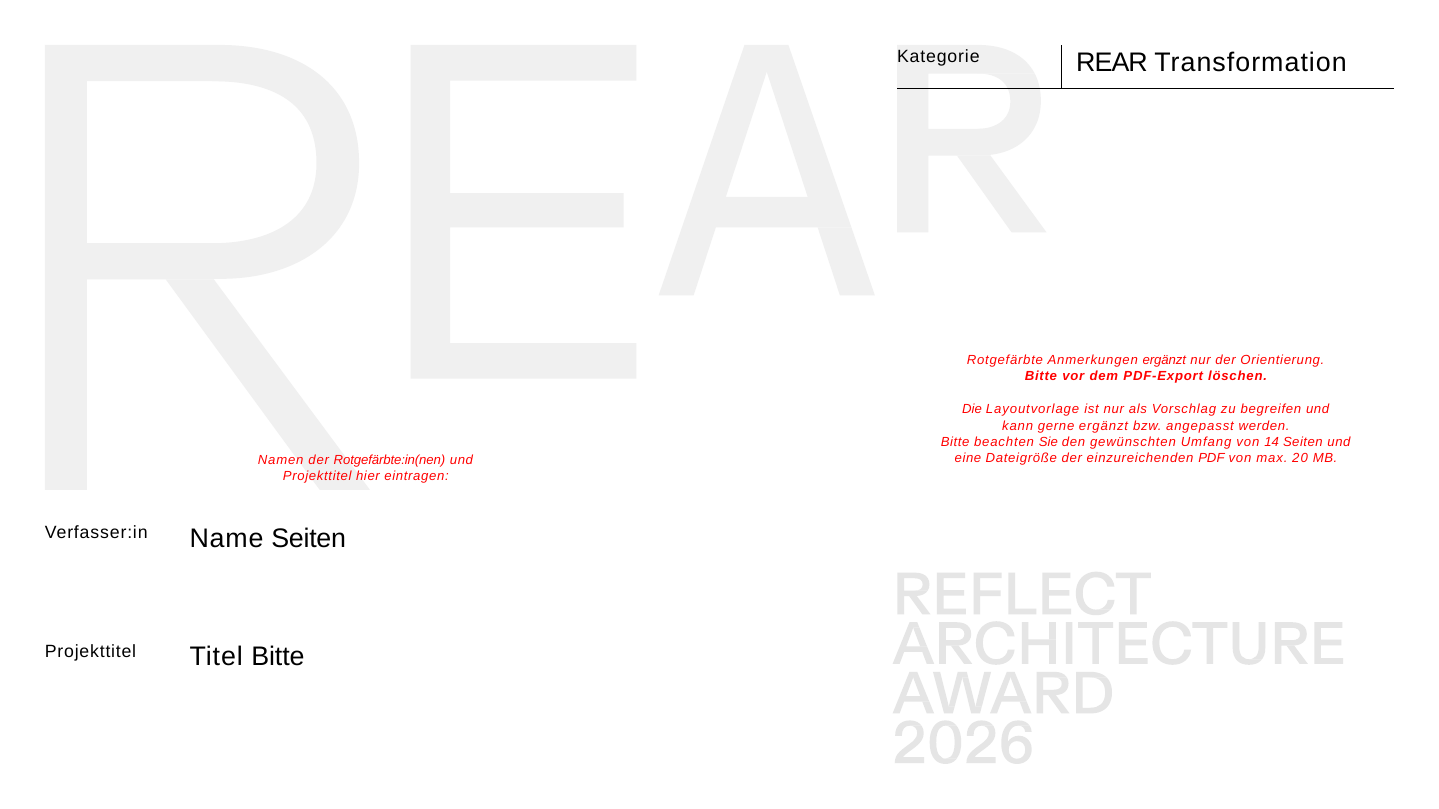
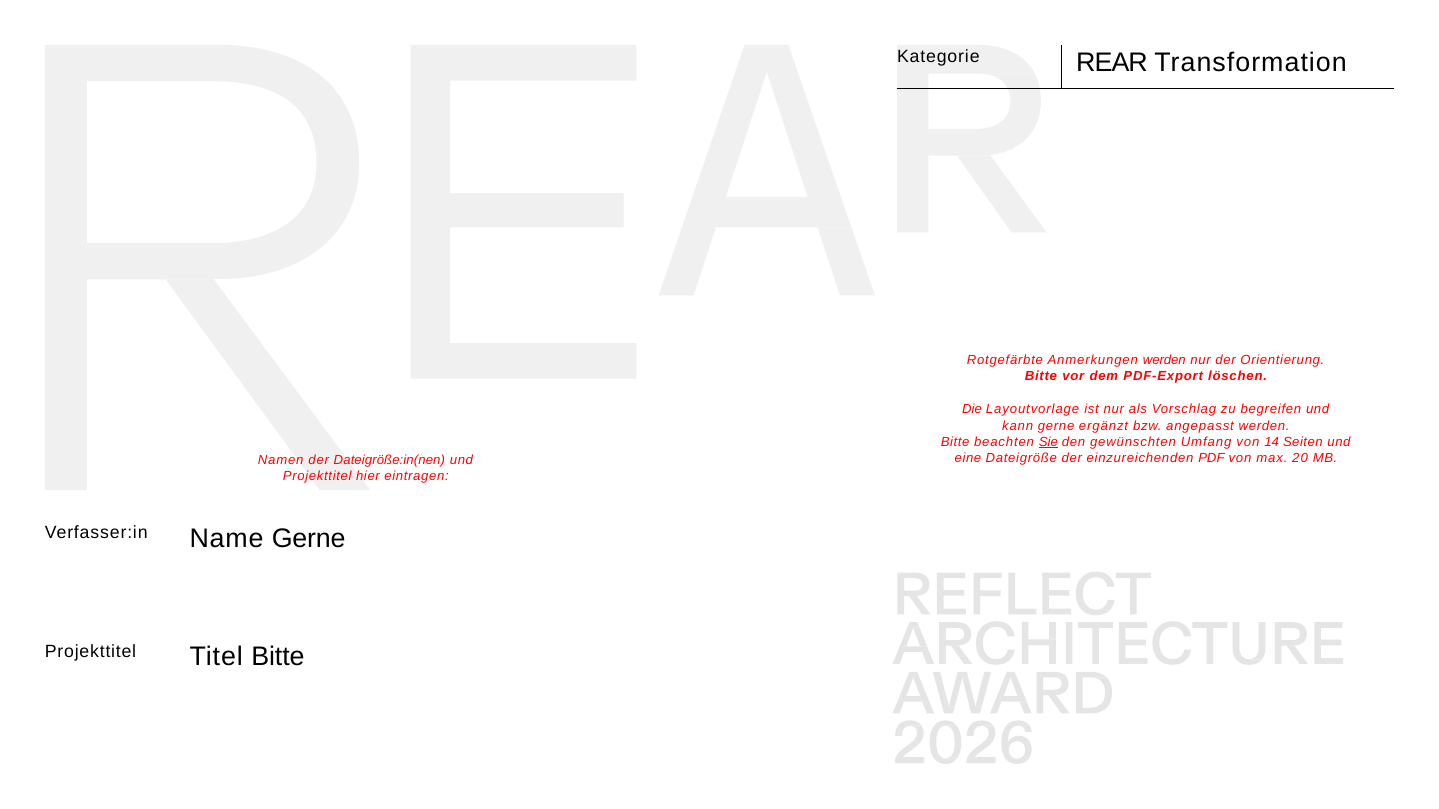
Anmerkungen ergänzt: ergänzt -> werden (1164, 360)
Sie underline: none -> present (1048, 442)
Rotgefärbte:in(nen: Rotgefärbte:in(nen -> Dateigröße:in(nen (389, 460)
Name Seiten: Seiten -> Gerne (309, 539)
